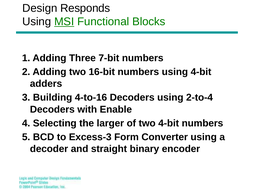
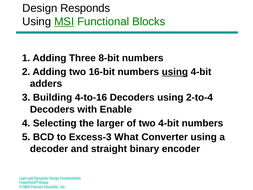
7-bit: 7-bit -> 8-bit (109, 58)
using underline: none -> present (175, 72)
Form: Form -> What (126, 137)
